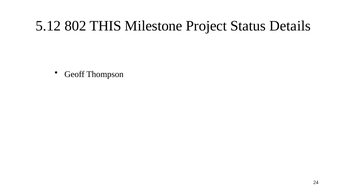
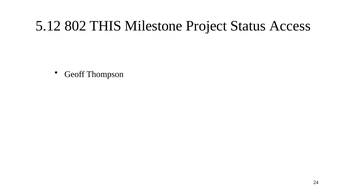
Details: Details -> Access (290, 26)
